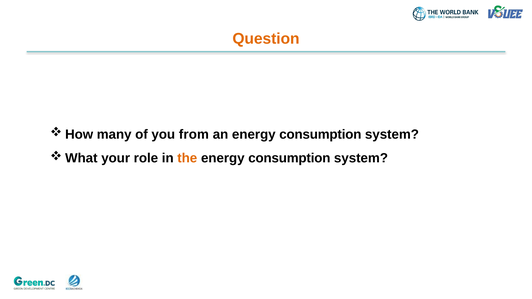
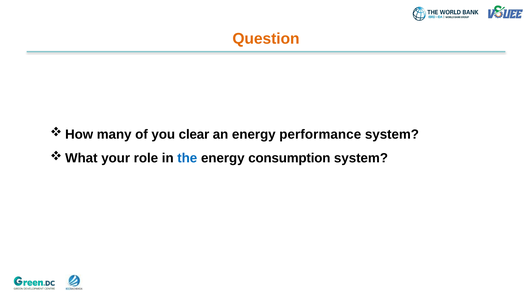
from: from -> clear (194, 134)
an energy consumption: consumption -> performance (320, 134)
the colour: orange -> blue (187, 158)
